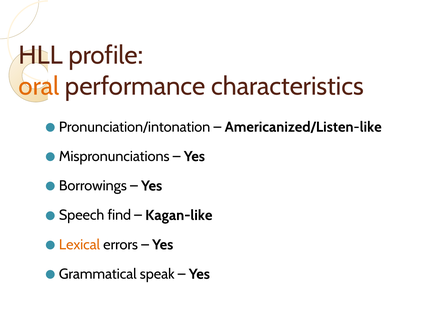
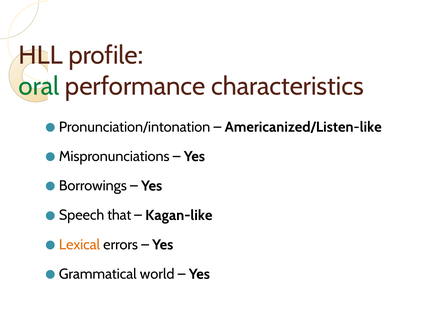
oral colour: orange -> green (39, 86)
find: find -> that (119, 215)
speak: speak -> world (157, 274)
